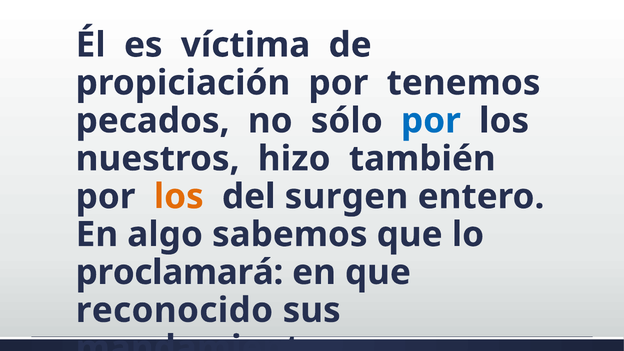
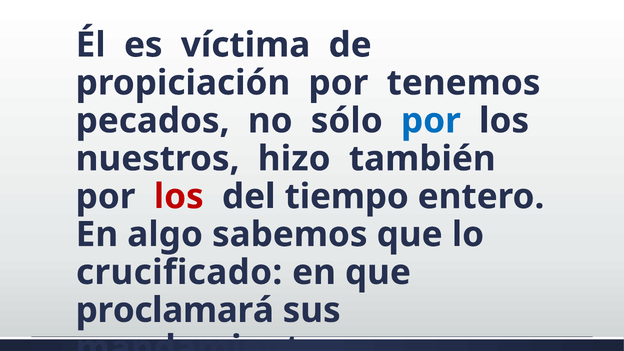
los colour: orange -> red (179, 197)
surgen: surgen -> tiempo (347, 197)
proclamará: proclamará -> crucificado (179, 272)
reconocido: reconocido -> proclamará (175, 310)
